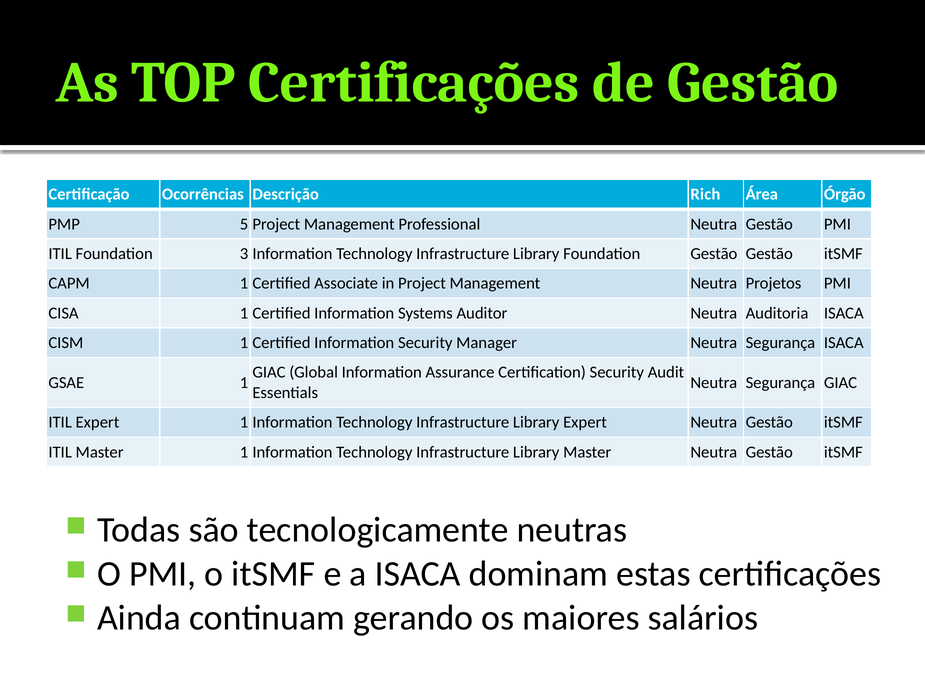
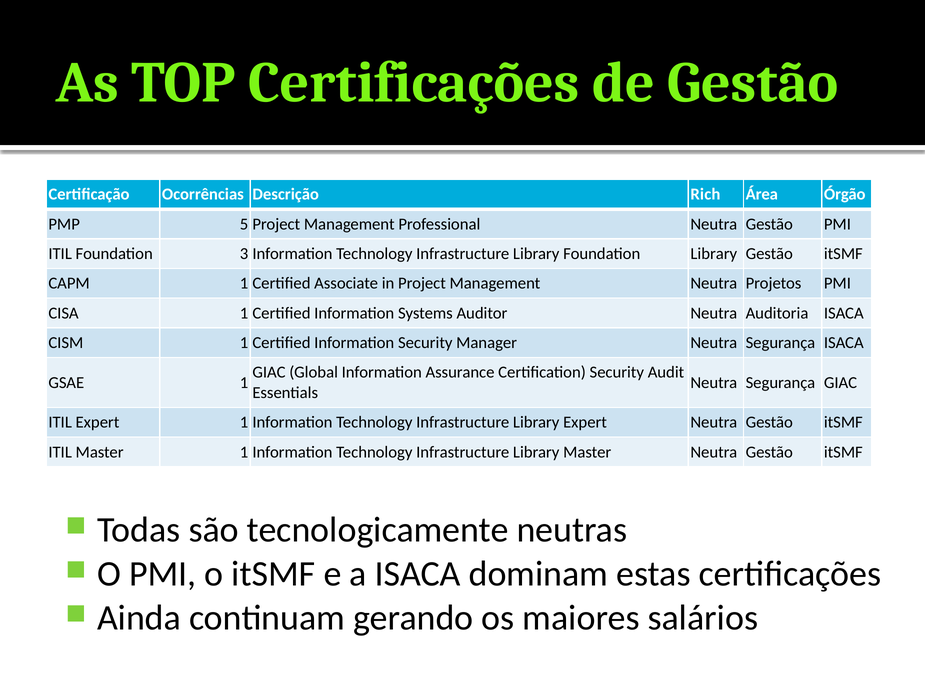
Foundation Gestão: Gestão -> Library (714, 254)
